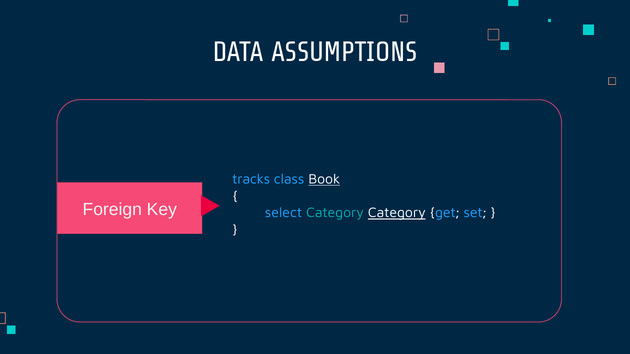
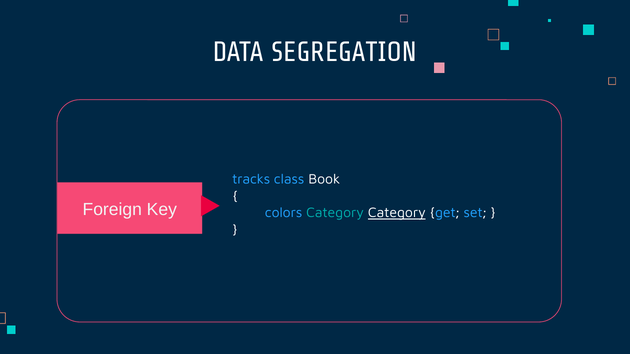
ASSUMPTIONS: ASSUMPTIONS -> SEGREGATION (344, 52)
Book underline: present -> none (324, 179)
select: select -> colors (284, 213)
